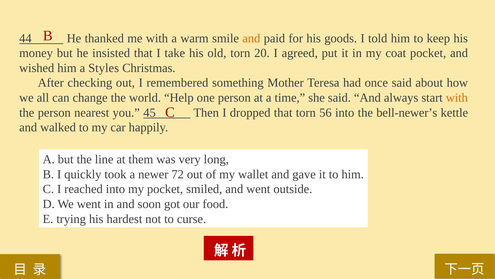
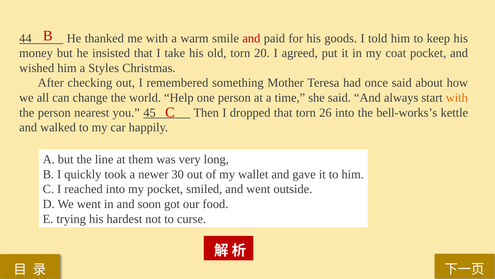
and colour: orange -> red (251, 38)
56: 56 -> 26 (325, 112)
bell-newer’s: bell-newer’s -> bell-works’s (407, 112)
72: 72 -> 30 (178, 174)
